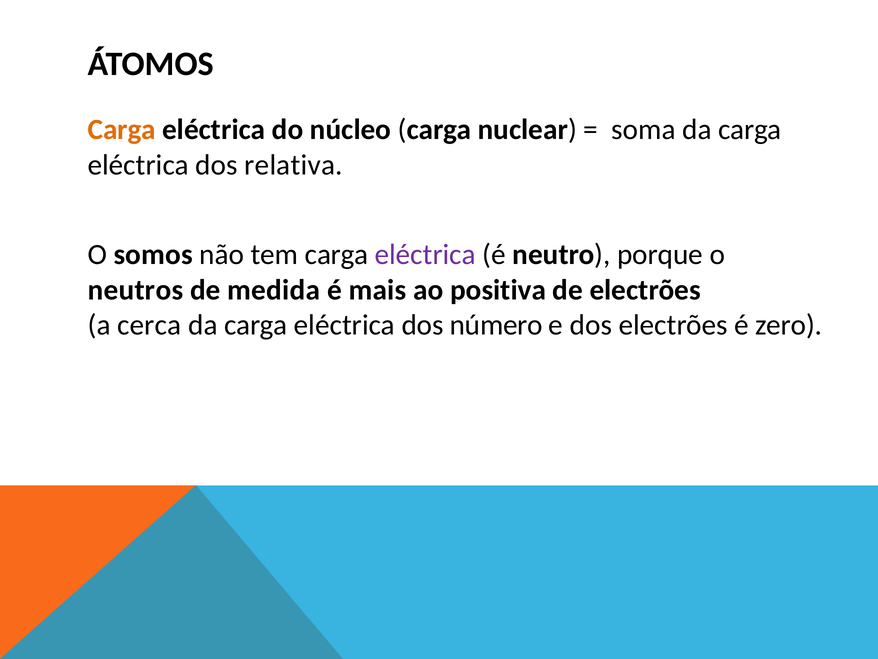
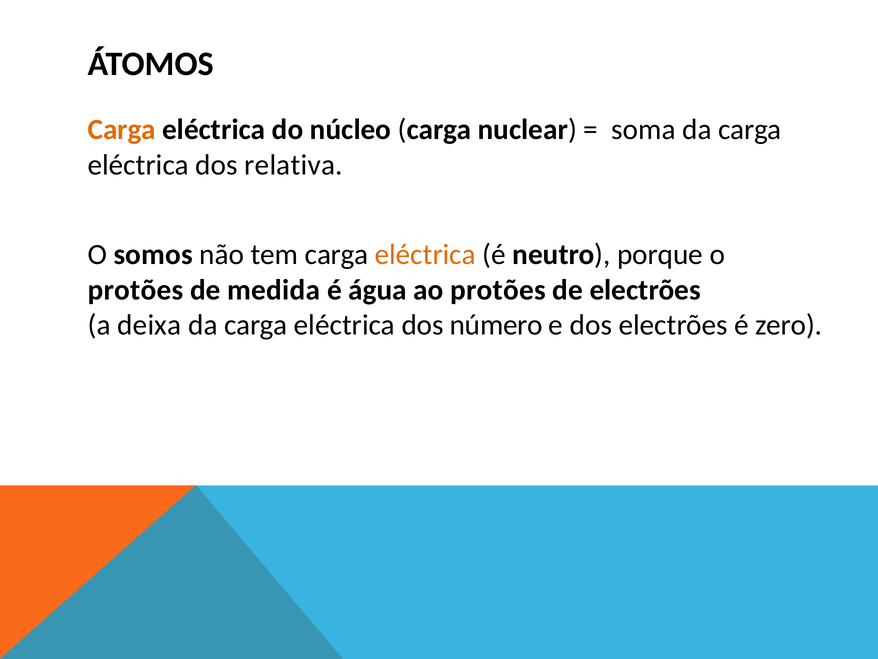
eléctrica colour: purple -> orange (425, 255)
neutros: neutros -> protões (135, 290)
mais: mais -> água (378, 290)
ao positiva: positiva -> protões (498, 290)
cerca: cerca -> deixa (149, 325)
